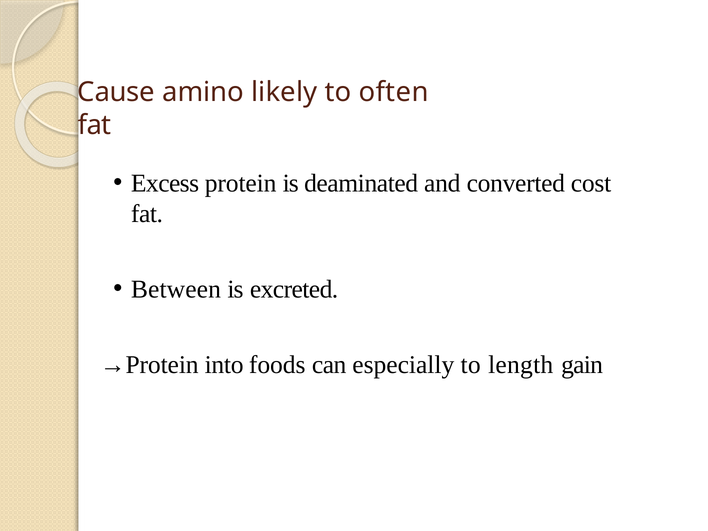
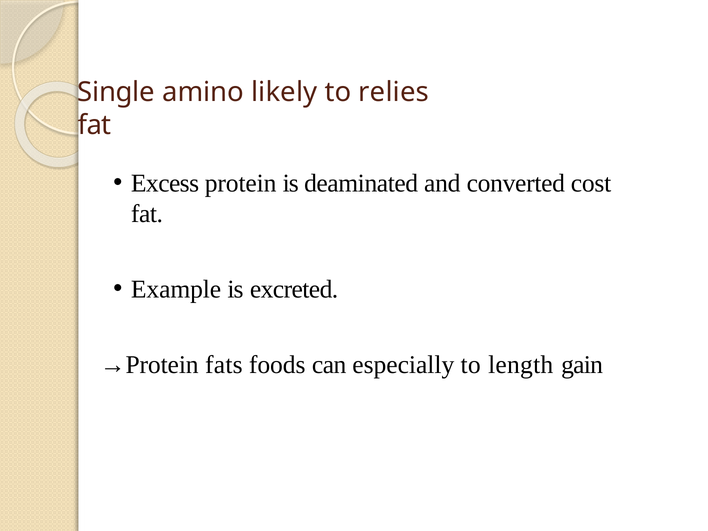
Cause: Cause -> Single (116, 92)
often: often -> relies (394, 92)
Between: Between -> Example (176, 289)
into: into -> fats (224, 365)
